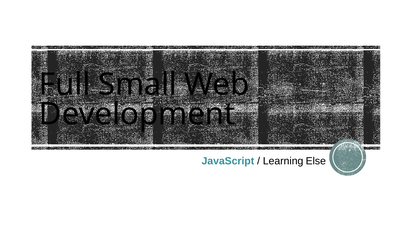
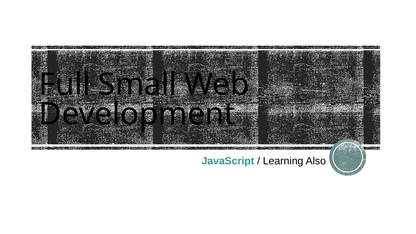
Else: Else -> Also (316, 161)
